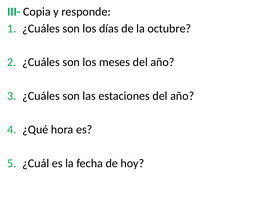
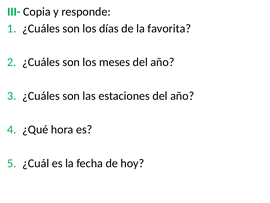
octubre: octubre -> favorita (169, 28)
